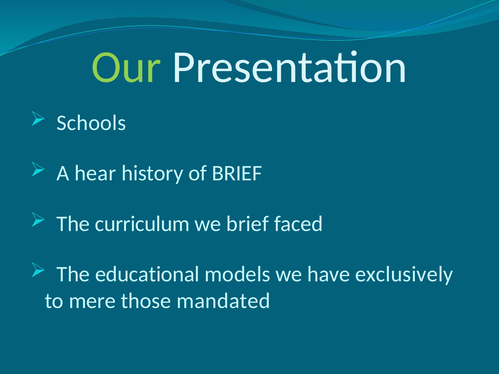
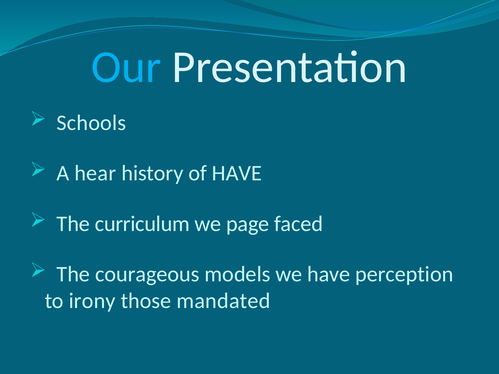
Our colour: light green -> light blue (126, 67)
of BRIEF: BRIEF -> HAVE (237, 173)
we brief: brief -> page (248, 224)
educational: educational -> courageous (147, 274)
exclusively: exclusively -> perception (404, 274)
mere: mere -> irony (92, 301)
